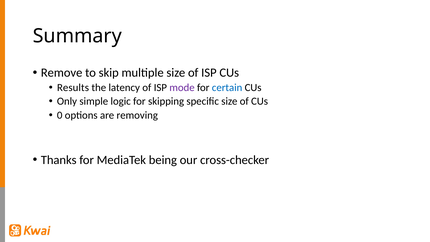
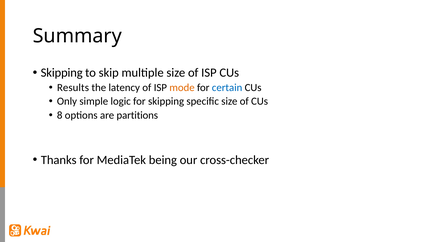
Remove: Remove -> Skipping (62, 73)
mode colour: purple -> orange (182, 88)
0: 0 -> 8 (60, 115)
removing: removing -> partitions (137, 115)
